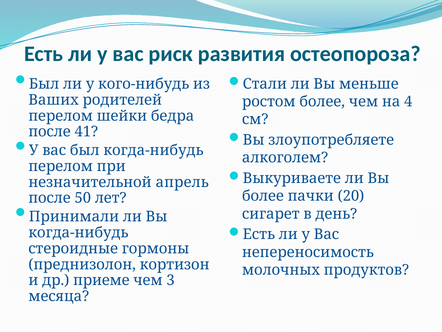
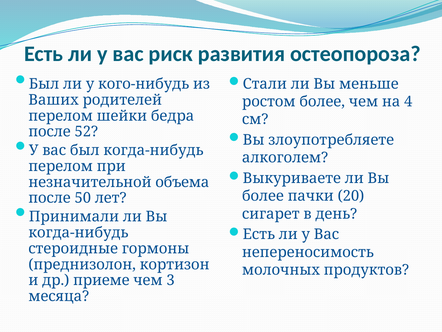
41: 41 -> 52 (86, 132)
апрель: апрель -> объема (182, 182)
